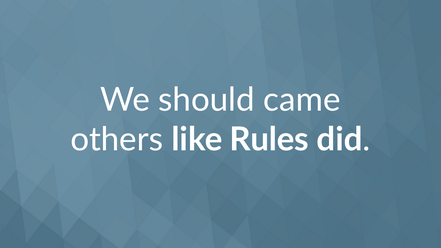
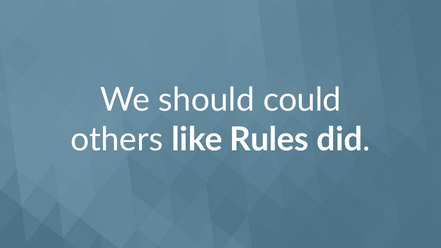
came: came -> could (302, 100)
